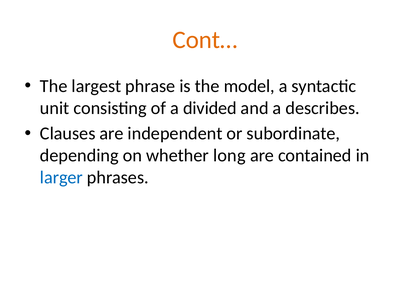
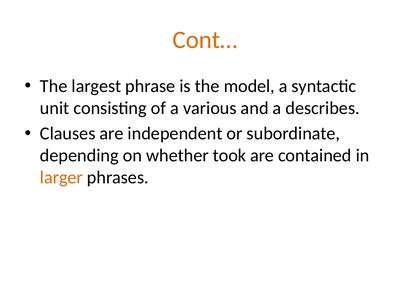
divided: divided -> various (210, 108)
long: long -> took (230, 155)
larger colour: blue -> orange (61, 177)
